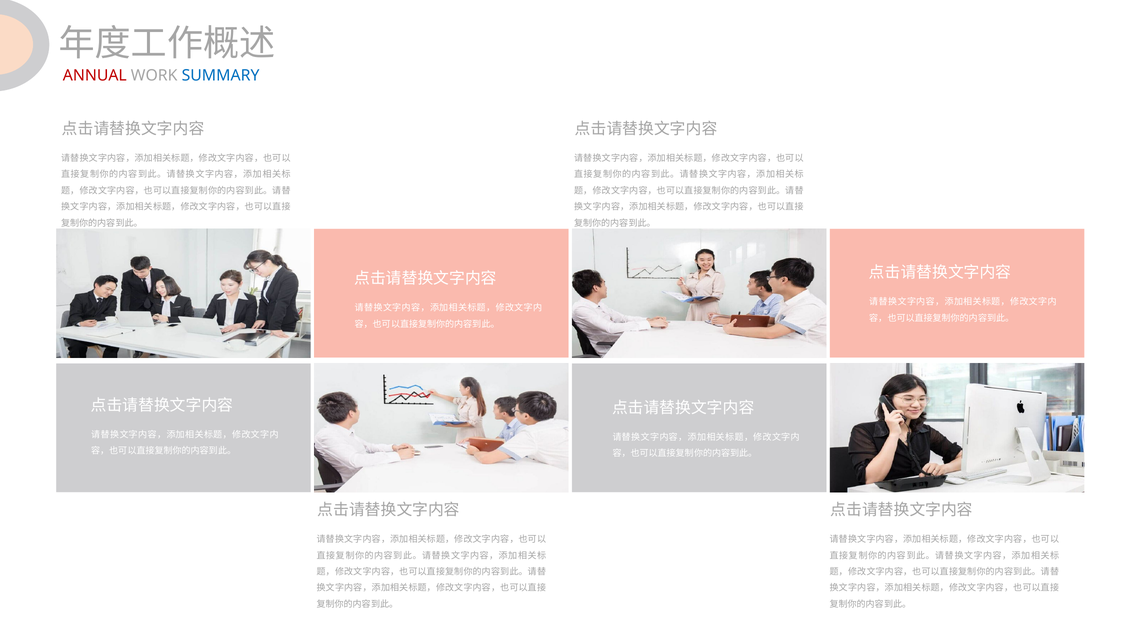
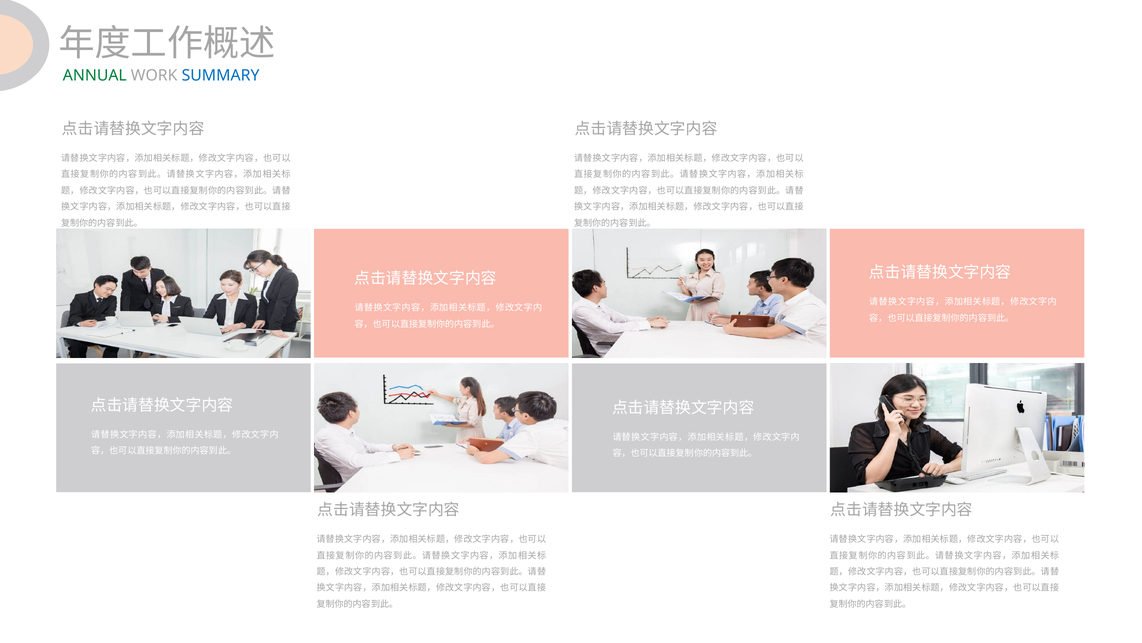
ANNUAL colour: red -> green (95, 75)
